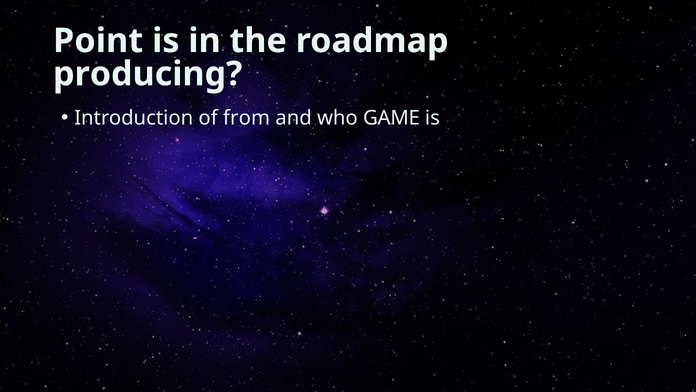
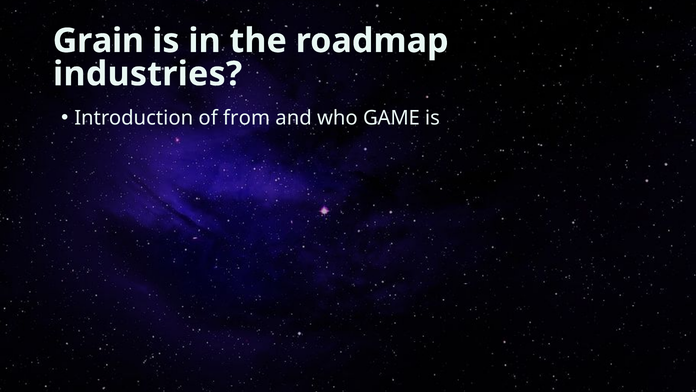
Point: Point -> Grain (98, 41)
producing: producing -> industries (148, 74)
